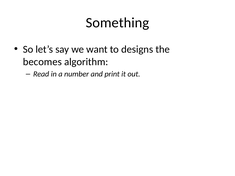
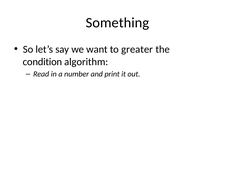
designs: designs -> greater (137, 49)
becomes: becomes -> condition (42, 62)
